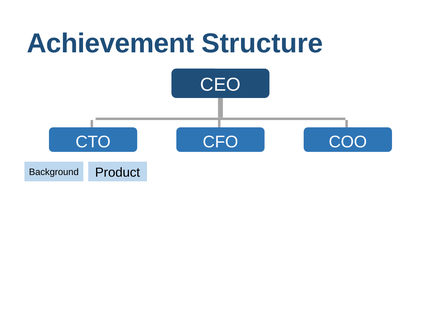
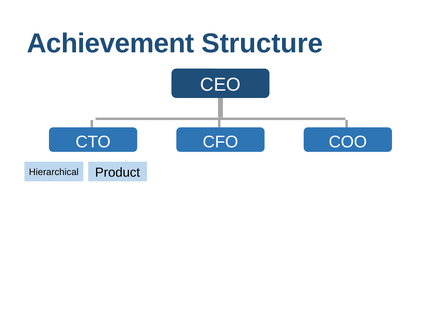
Background: Background -> Hierarchical (54, 172)
